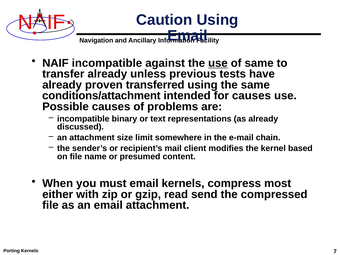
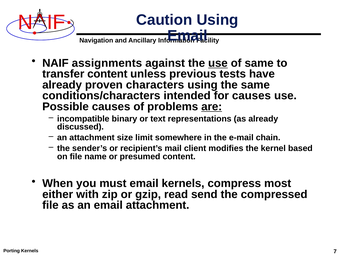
NAIF incompatible: incompatible -> assignments (107, 63)
transfer already: already -> content (107, 74)
transferred: transferred -> characters (155, 85)
conditions/attachment: conditions/attachment -> conditions/characters (101, 96)
are underline: none -> present (212, 107)
